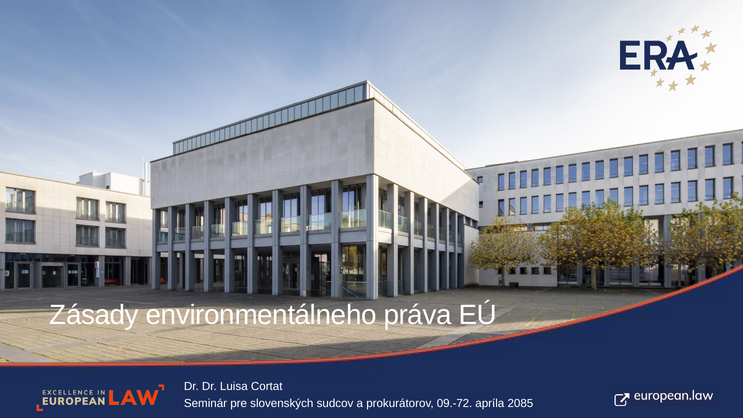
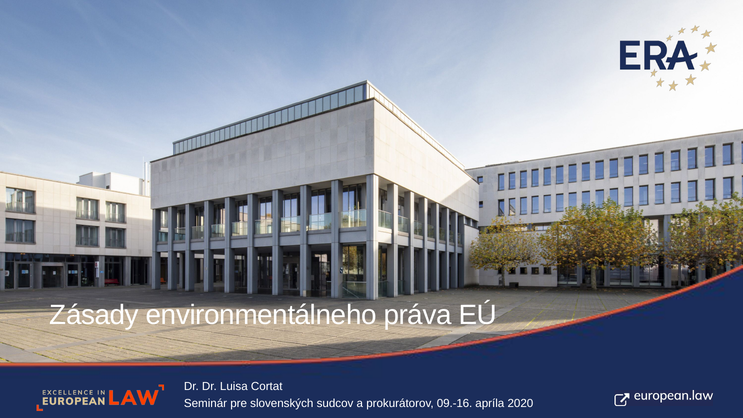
09.-72: 09.-72 -> 09.-16 (455, 403)
2085: 2085 -> 2020 (520, 403)
